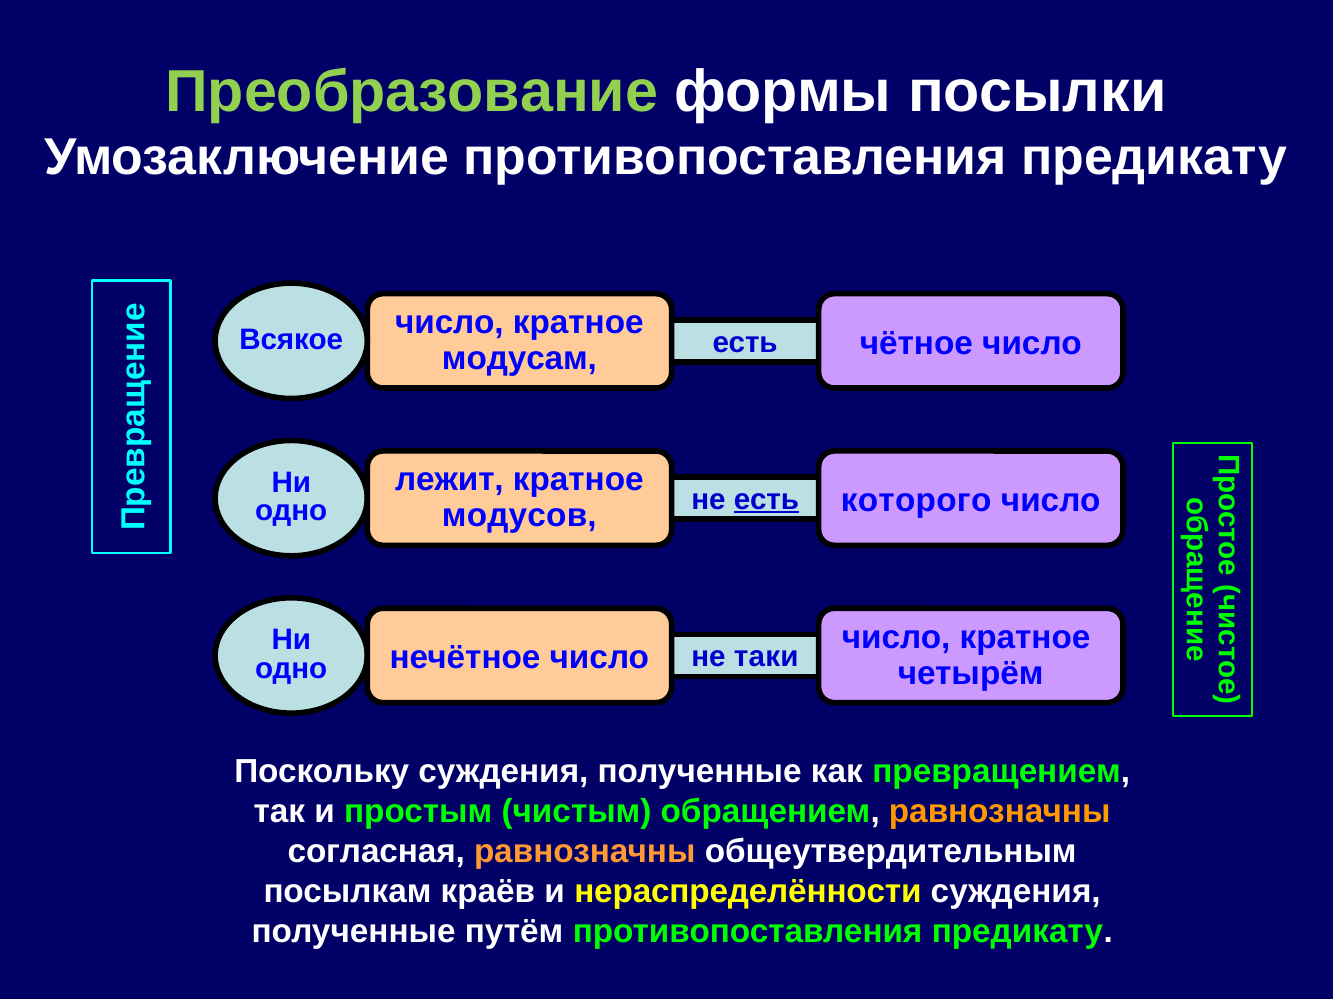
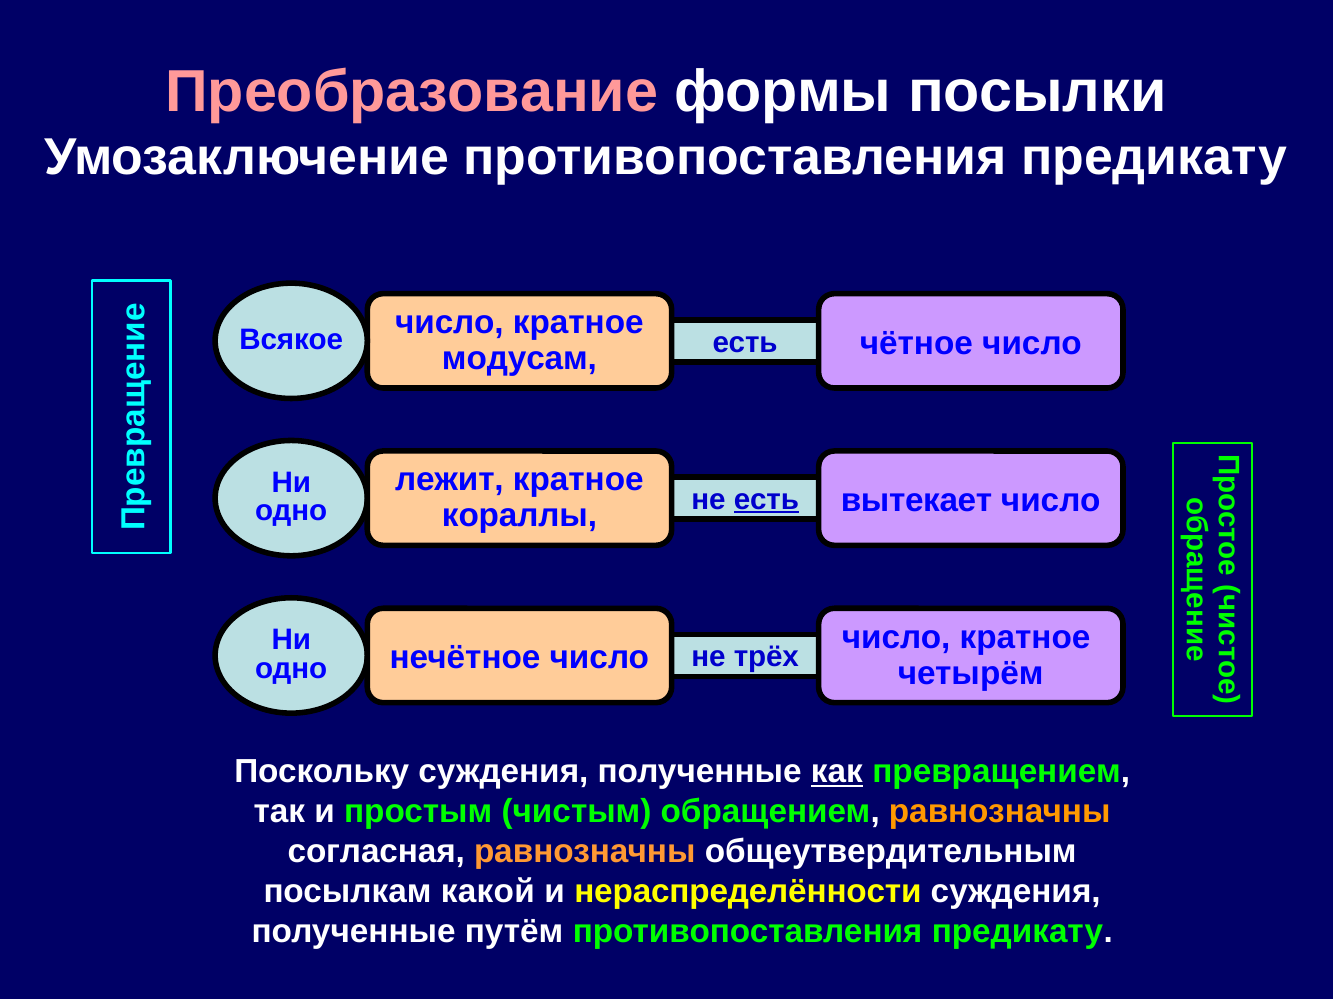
Преобразование colour: light green -> pink (412, 92)
которого: которого -> вытекает (917, 501)
модусов: модусов -> кораллы (519, 516)
таки: таки -> трёх (766, 657)
как underline: none -> present (837, 772)
краёв: краёв -> какой (488, 892)
